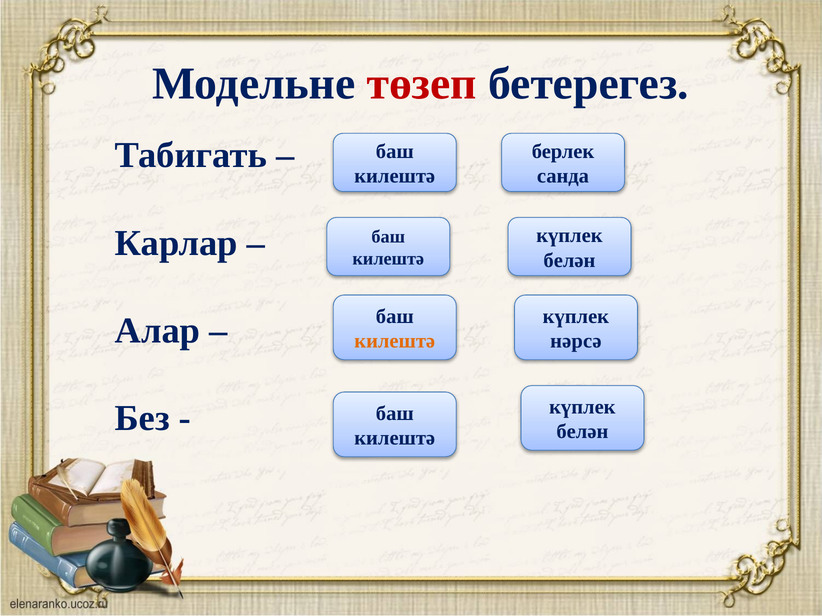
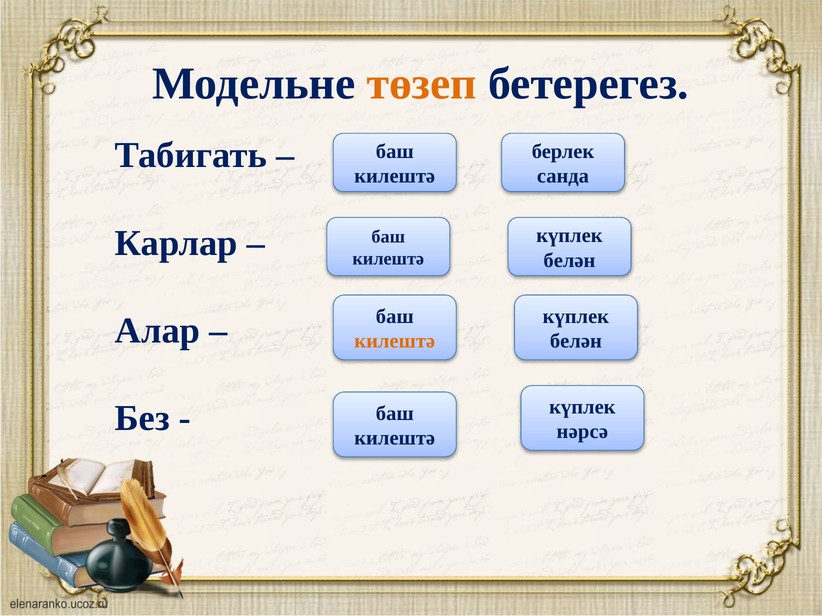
төзеп colour: red -> orange (422, 84)
нәрсә: нәрсә -> белән (576, 341)
белән: белән -> нәрсә (582, 432)
